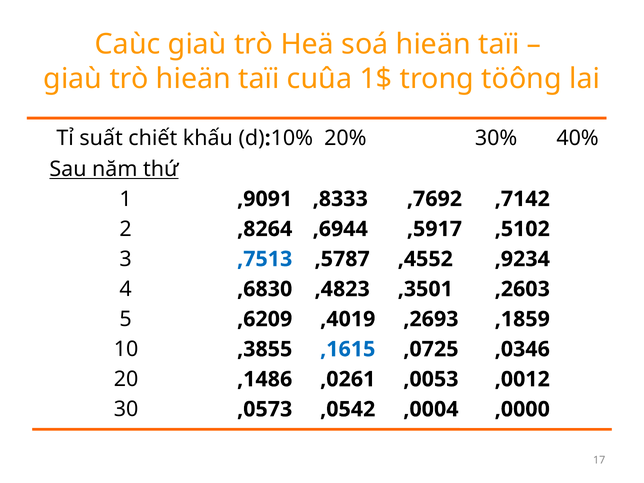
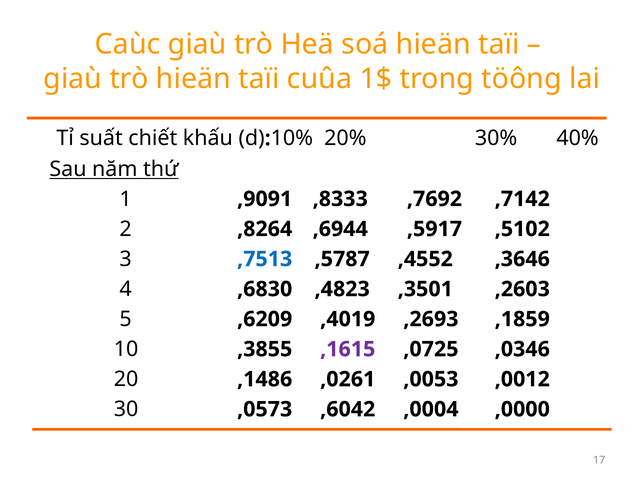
,9234: ,9234 -> ,3646 (522, 259)
,1615 colour: blue -> purple (348, 349)
,0542: ,0542 -> ,6042 (348, 409)
